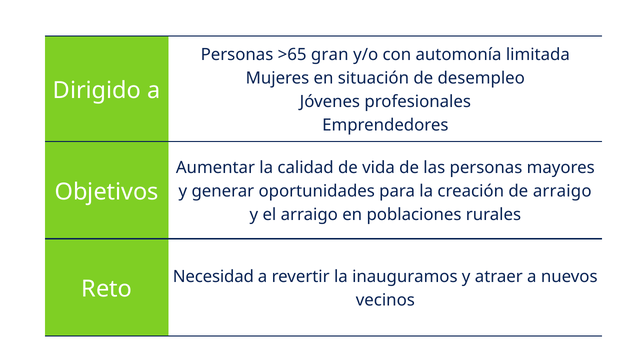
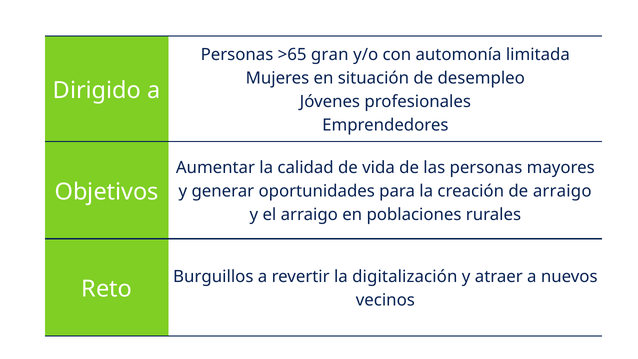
Necesidad: Necesidad -> Burguillos (213, 277)
inauguramos: inauguramos -> digitalización (405, 277)
